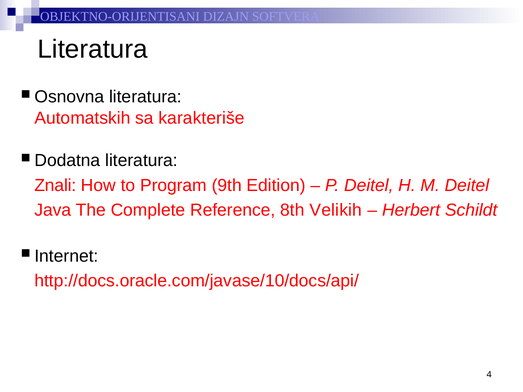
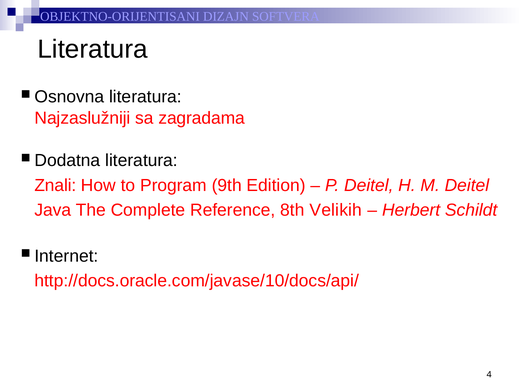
Automatskih: Automatskih -> Najzaslužniji (82, 118)
karakteriše: karakteriše -> zagradama (202, 118)
